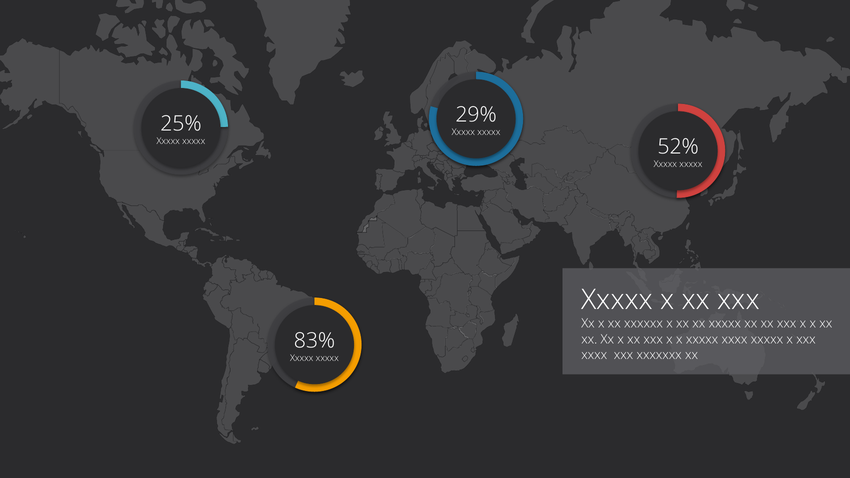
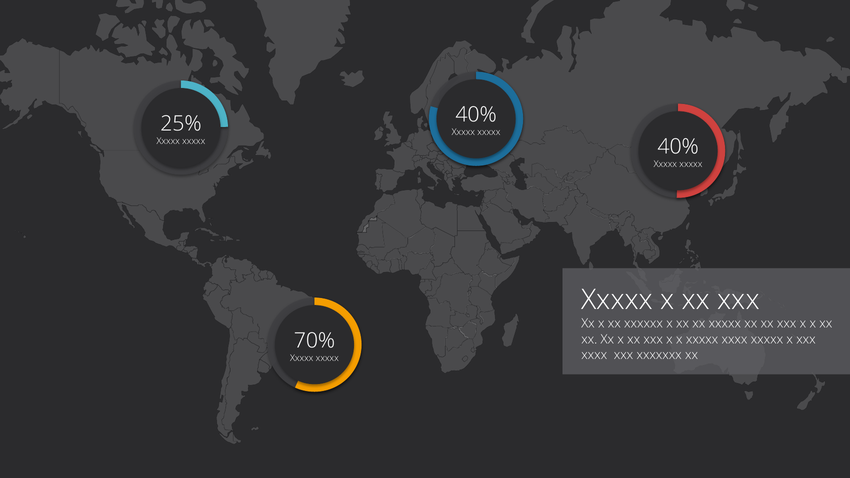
29%: 29% -> 40% (476, 115)
52%: 52% -> 40% (678, 147)
83%: 83% -> 70% (314, 341)
